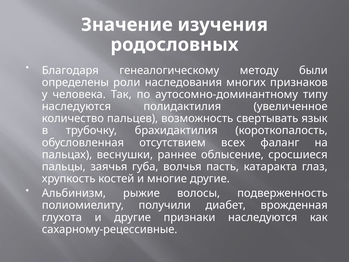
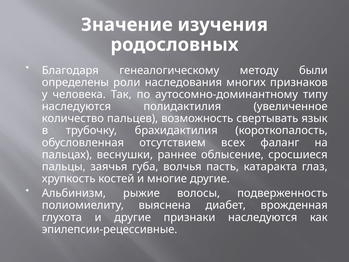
получили: получили -> выяснена (165, 205)
сахарному-рецессивные: сахарному-рецессивные -> эпилепсии-рецессивные (110, 229)
